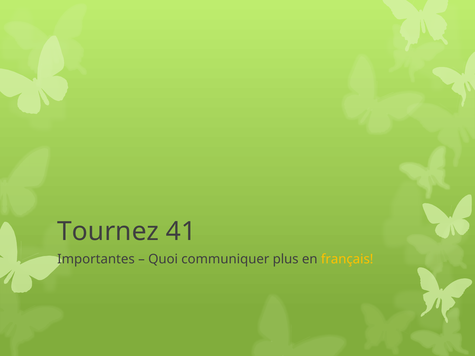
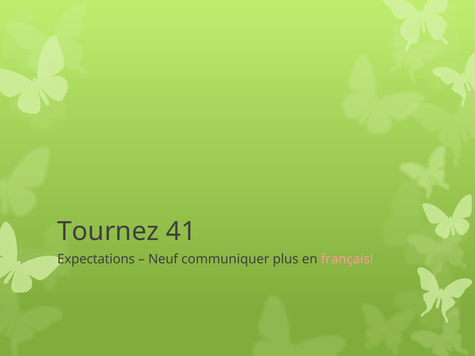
Importantes: Importantes -> Expectations (96, 259)
Quoi: Quoi -> Neuf (163, 259)
français colour: yellow -> pink (347, 259)
